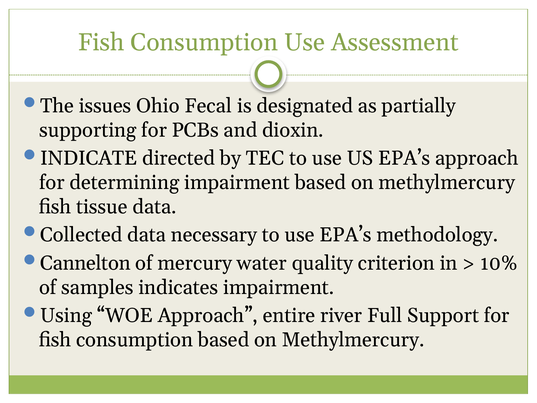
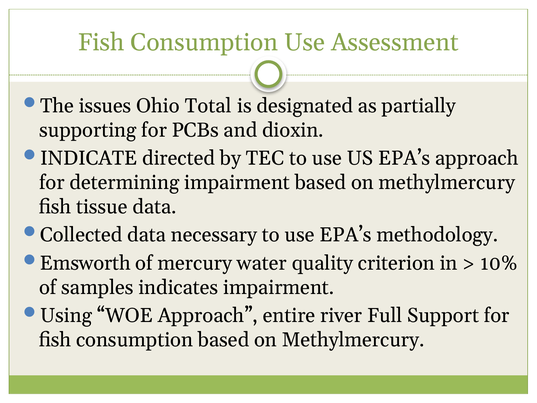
Fecal: Fecal -> Total (208, 106)
Cannelton: Cannelton -> Emsworth (85, 263)
